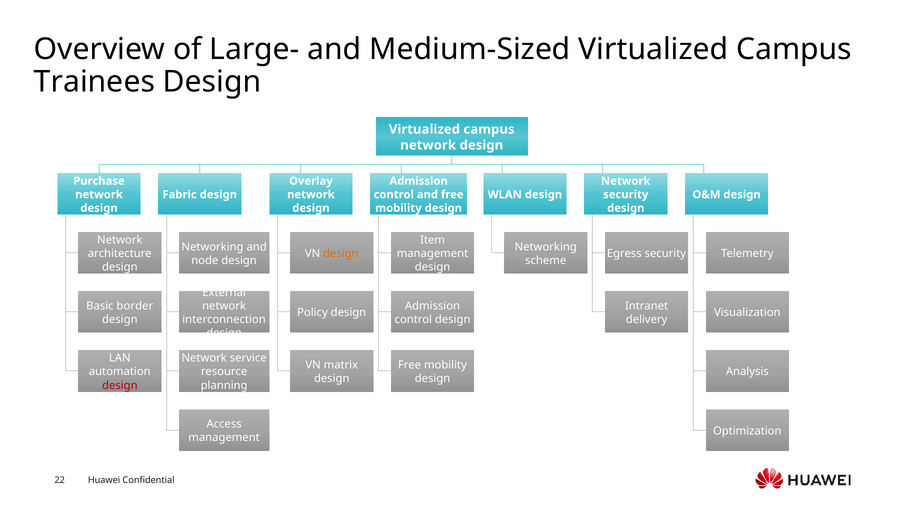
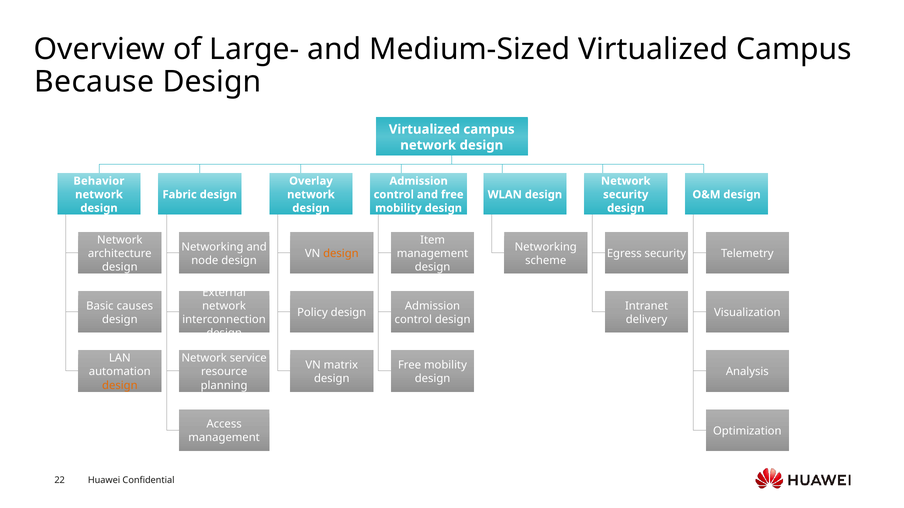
Trainees: Trainees -> Because (94, 82)
Purchase: Purchase -> Behavior (99, 181)
border: border -> causes (135, 306)
design colour: red -> orange (120, 386)
